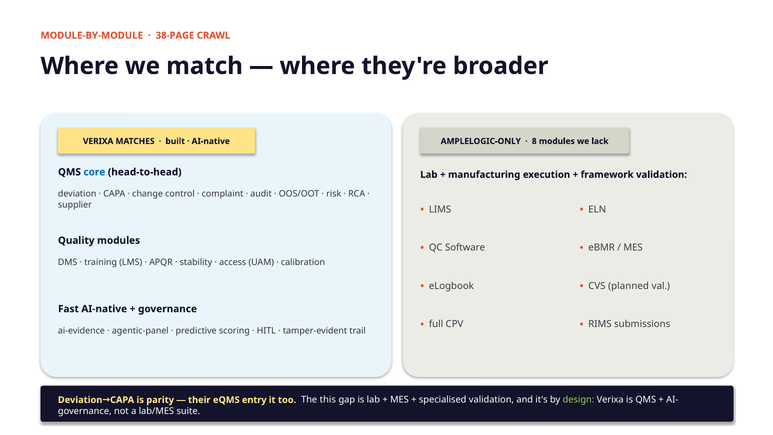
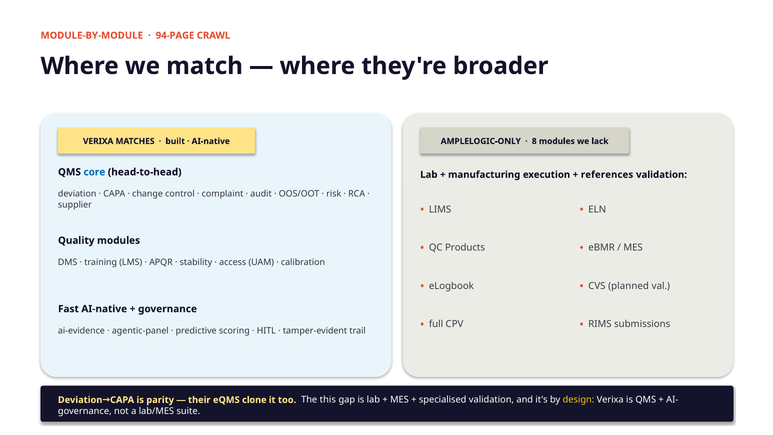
38-PAGE: 38-PAGE -> 94-PAGE (175, 35)
framework: framework -> references (607, 175)
Software: Software -> Products (465, 248)
design colour: light green -> yellow (579, 400)
entry: entry -> clone (254, 400)
